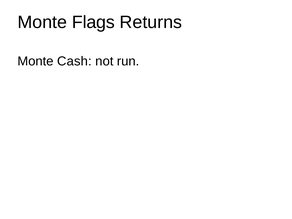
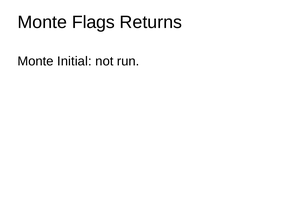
Cash: Cash -> Initial (74, 61)
